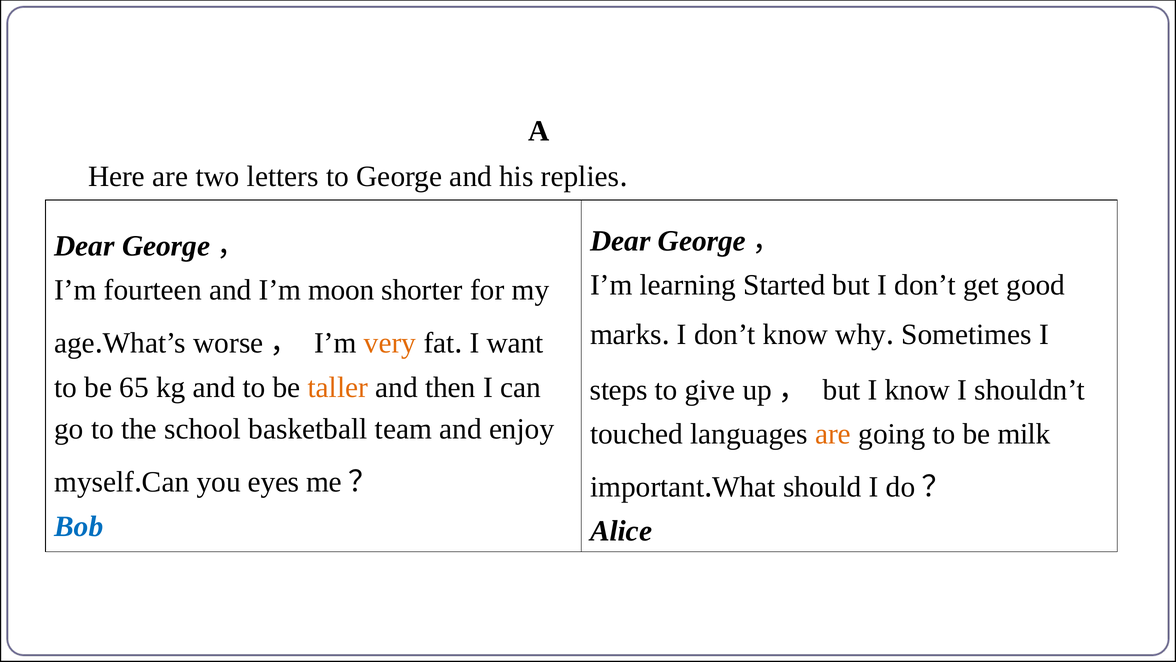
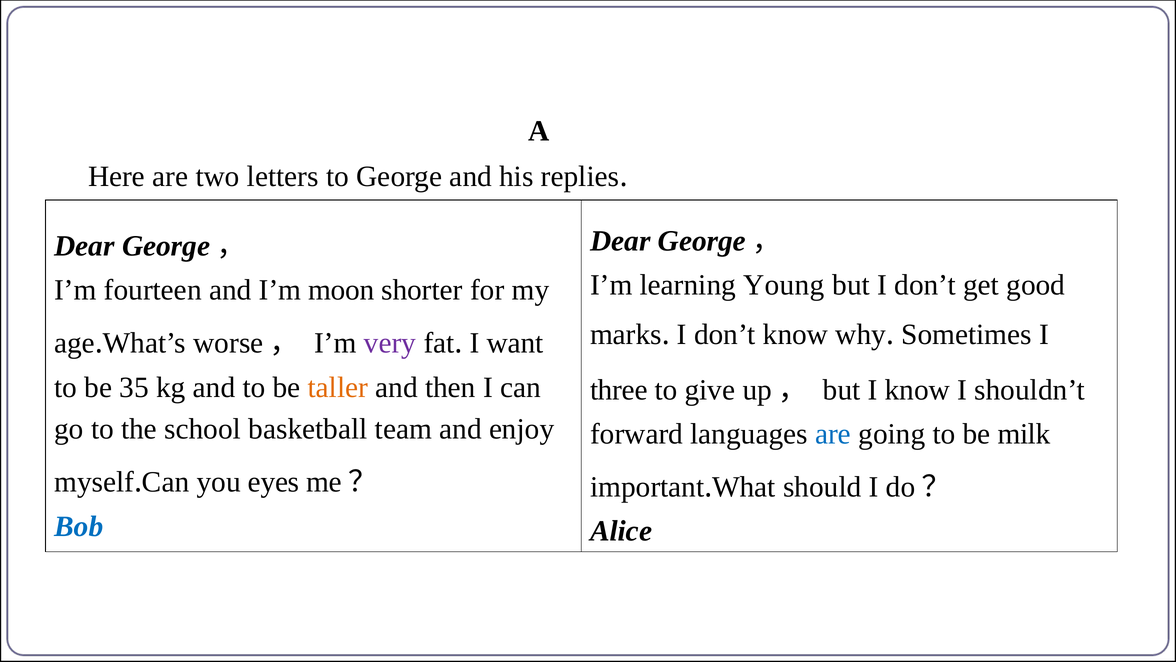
Started: Started -> Young (784, 285)
very colour: orange -> purple (390, 343)
65: 65 -> 35 (134, 387)
steps: steps -> three (619, 390)
touched: touched -> forward (637, 434)
are colour: orange -> blue (833, 434)
